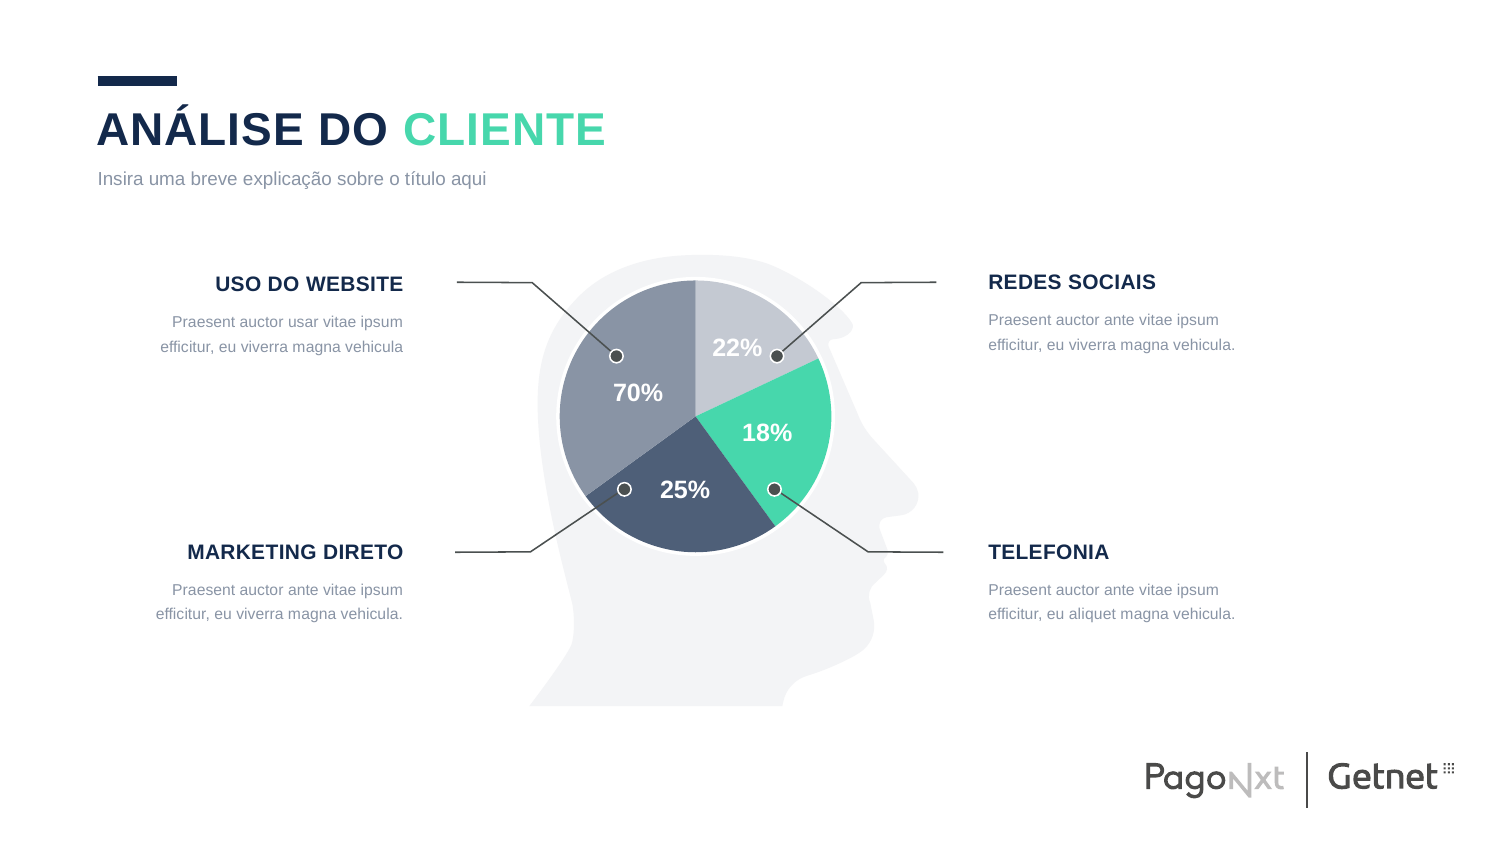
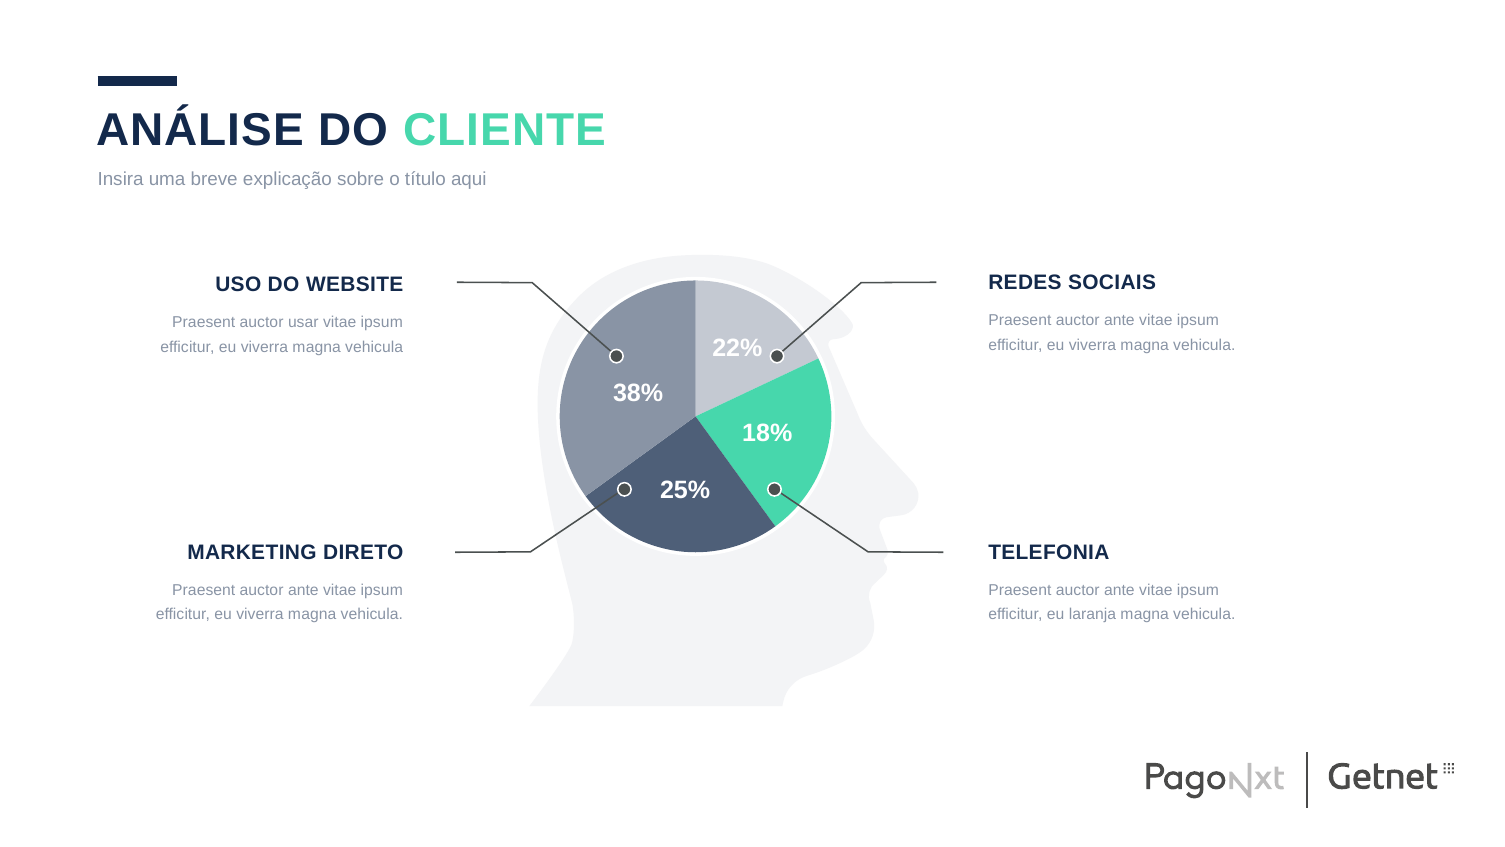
70%: 70% -> 38% (638, 393)
aliquet: aliquet -> laranja (1093, 614)
